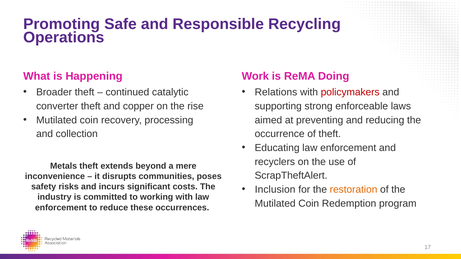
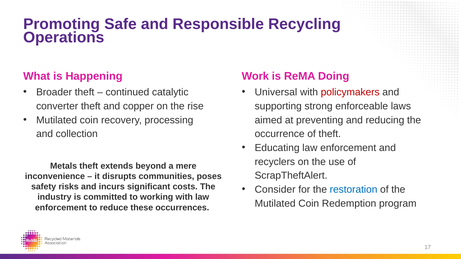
Relations: Relations -> Universal (276, 92)
Inclusion: Inclusion -> Consider (275, 190)
restoration colour: orange -> blue (354, 190)
